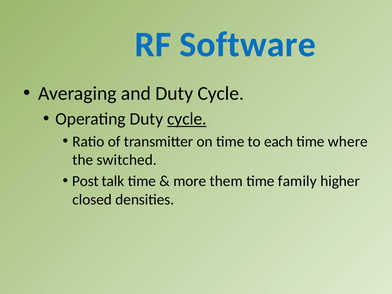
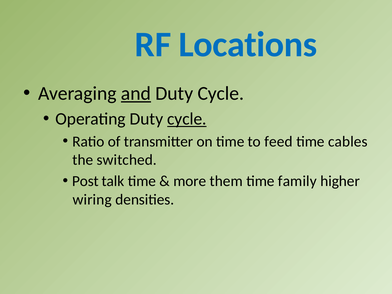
Software: Software -> Locations (248, 45)
and underline: none -> present (136, 93)
each: each -> feed (278, 142)
where: where -> cables (348, 142)
closed: closed -> wiring (92, 199)
